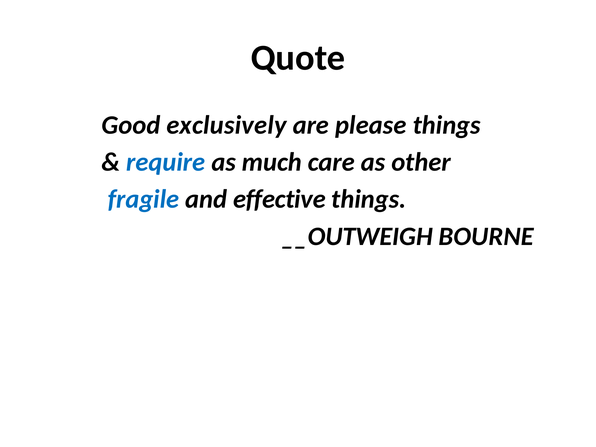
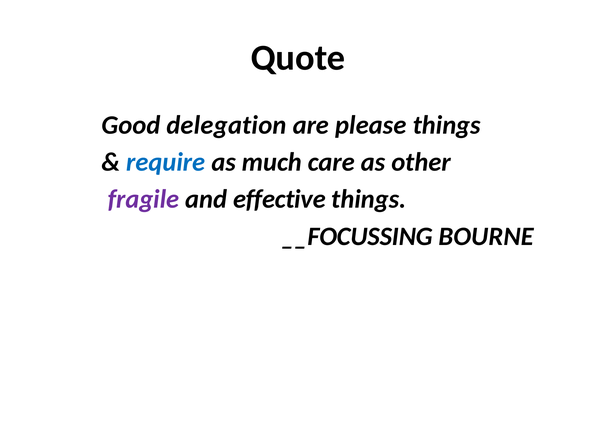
exclusively: exclusively -> delegation (226, 125)
fragile colour: blue -> purple (143, 199)
__OUTWEIGH: __OUTWEIGH -> __FOCUSSING (357, 236)
